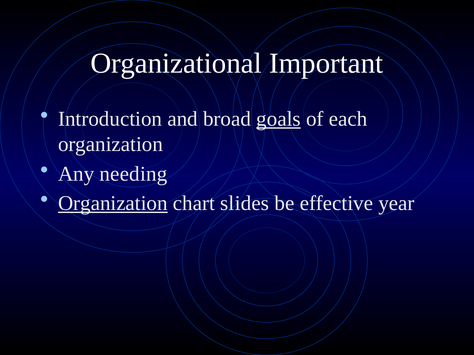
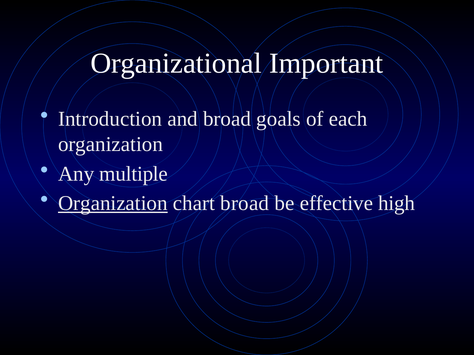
goals underline: present -> none (279, 119)
needing: needing -> multiple (134, 174)
chart slides: slides -> broad (245, 203)
year: year -> high (397, 203)
